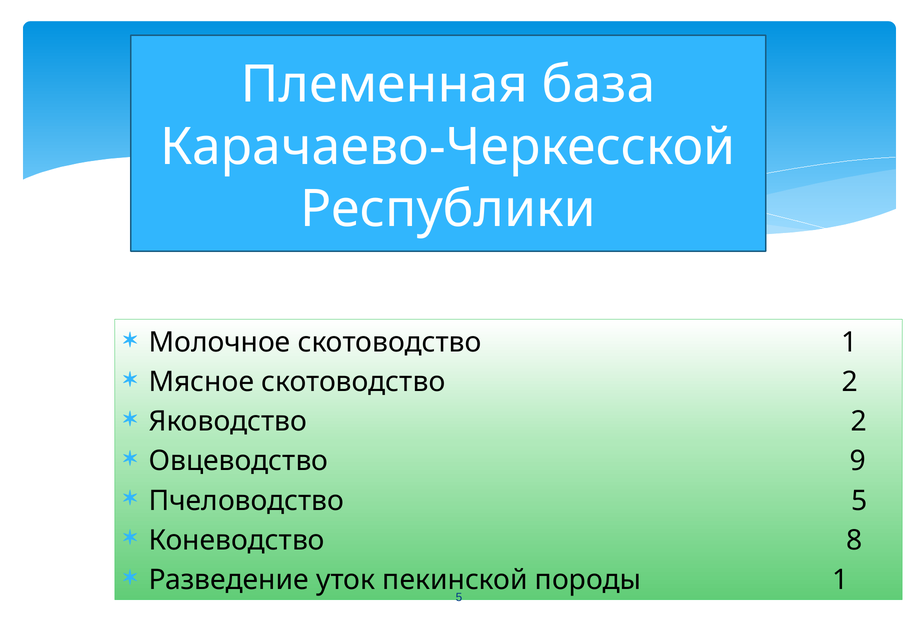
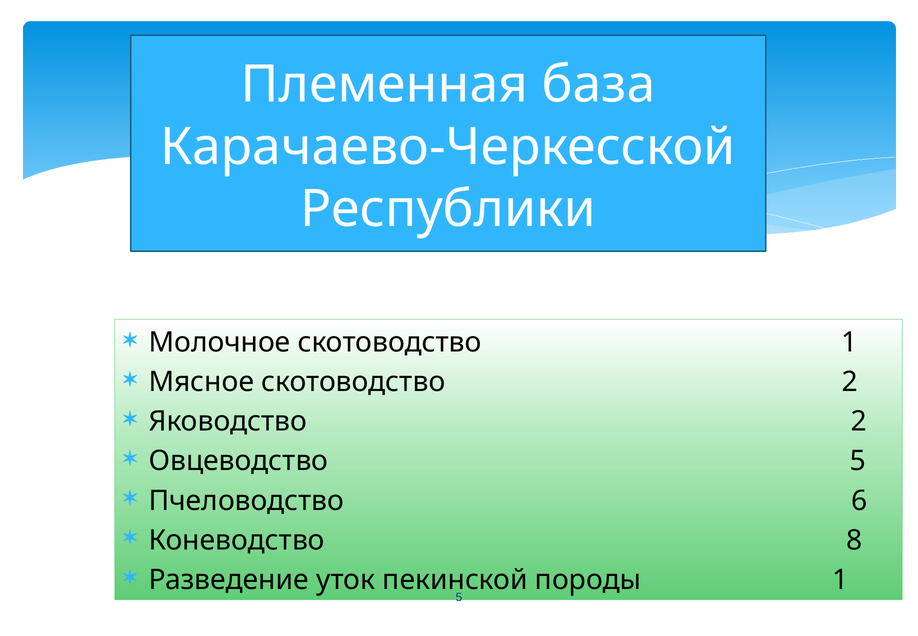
Овцеводство 9: 9 -> 5 (858, 461)
Пчеловодство 5: 5 -> 6 (859, 500)
